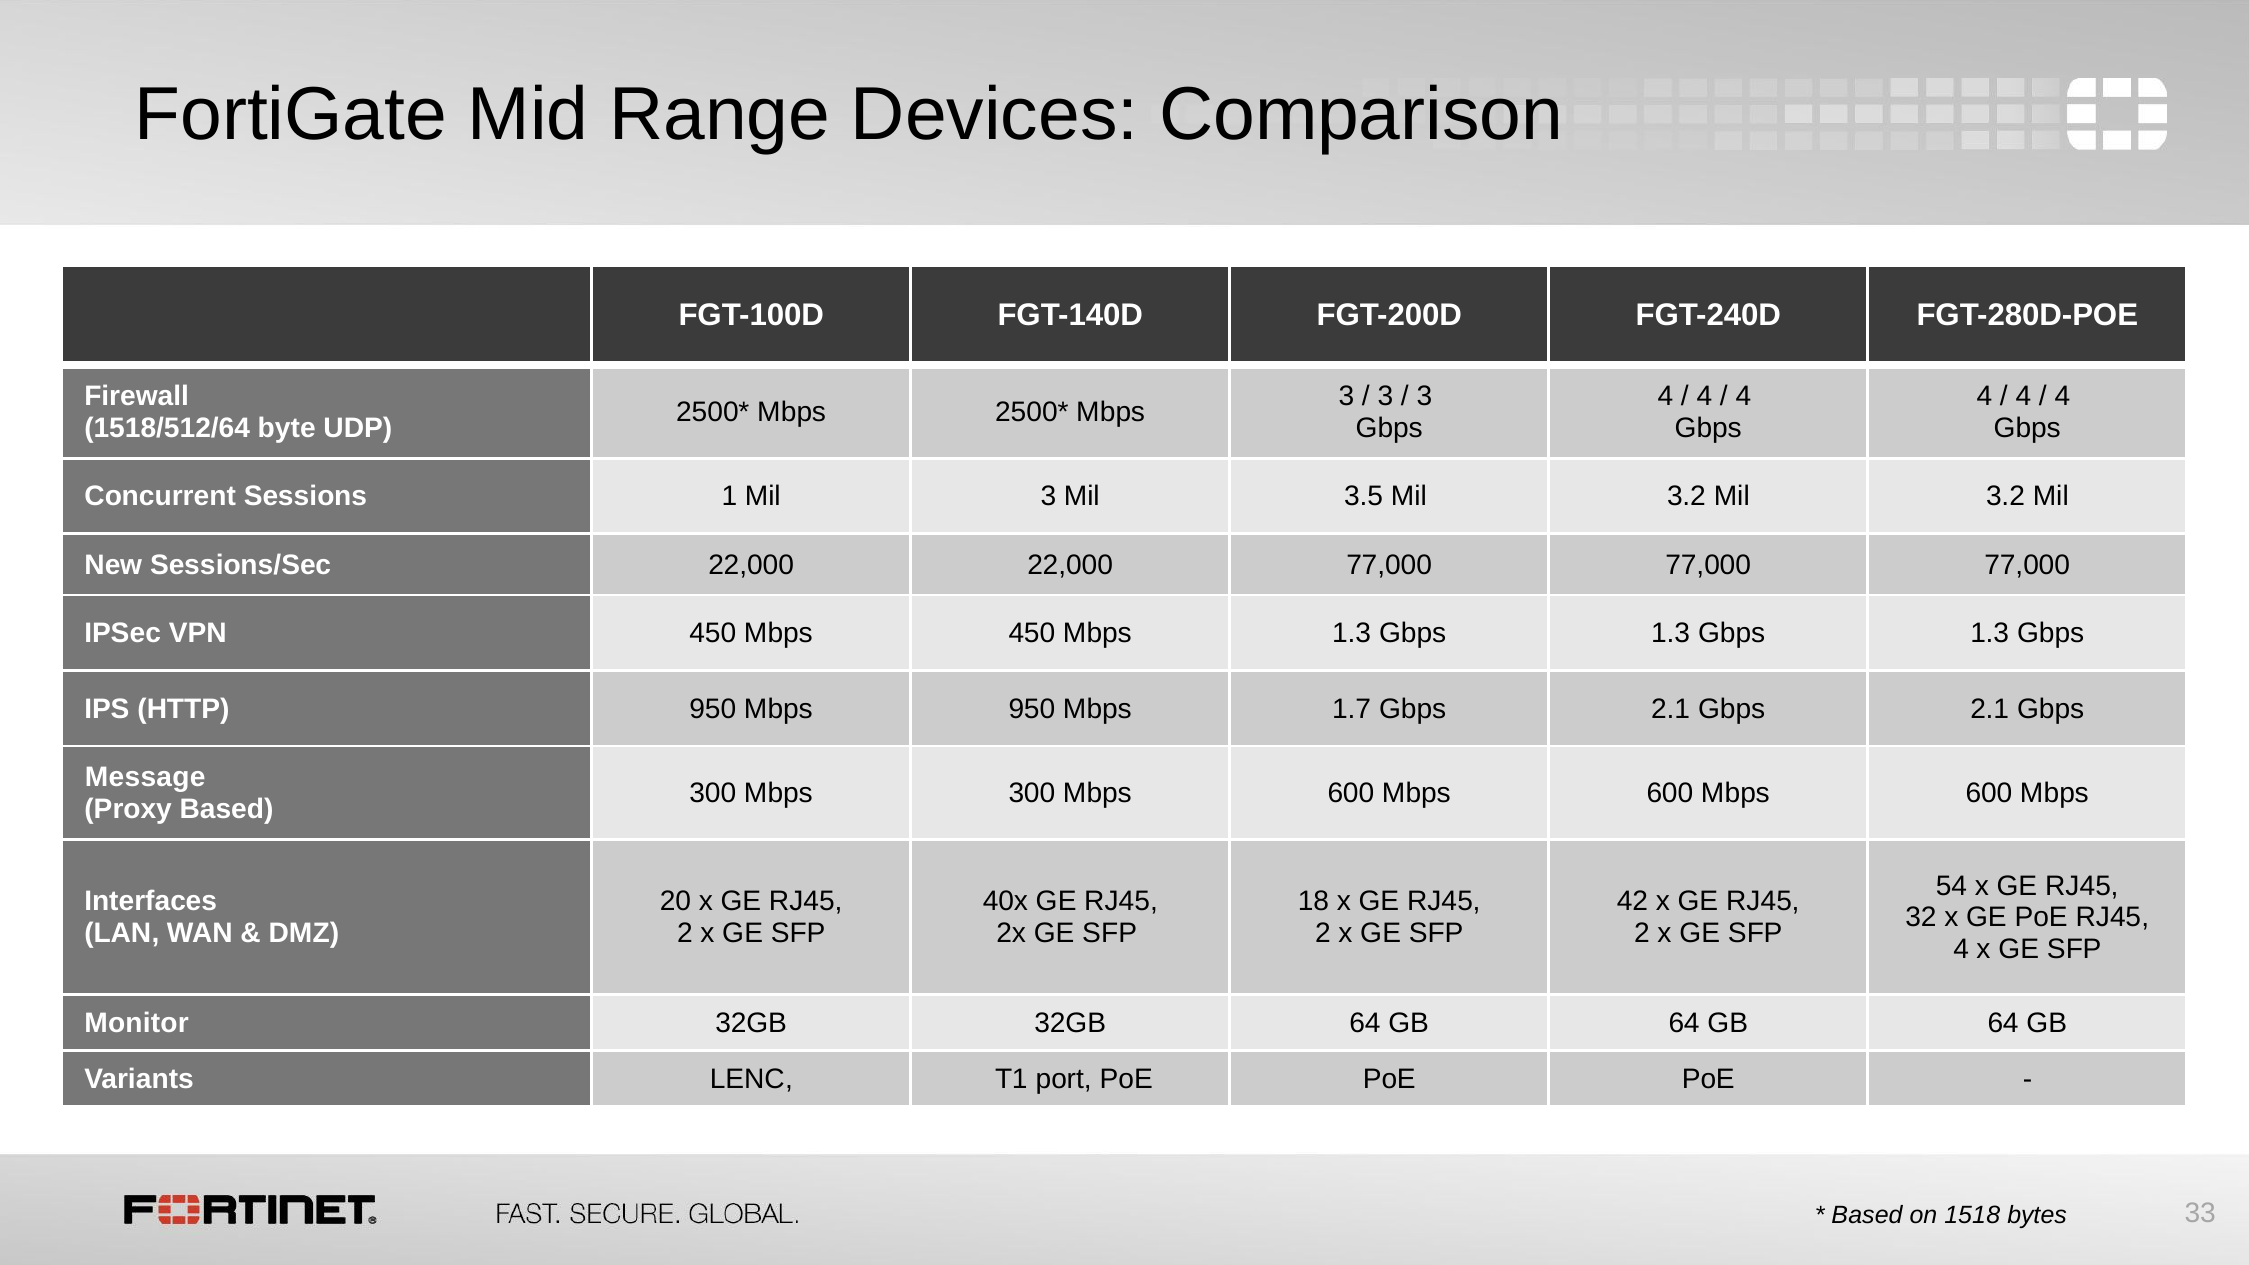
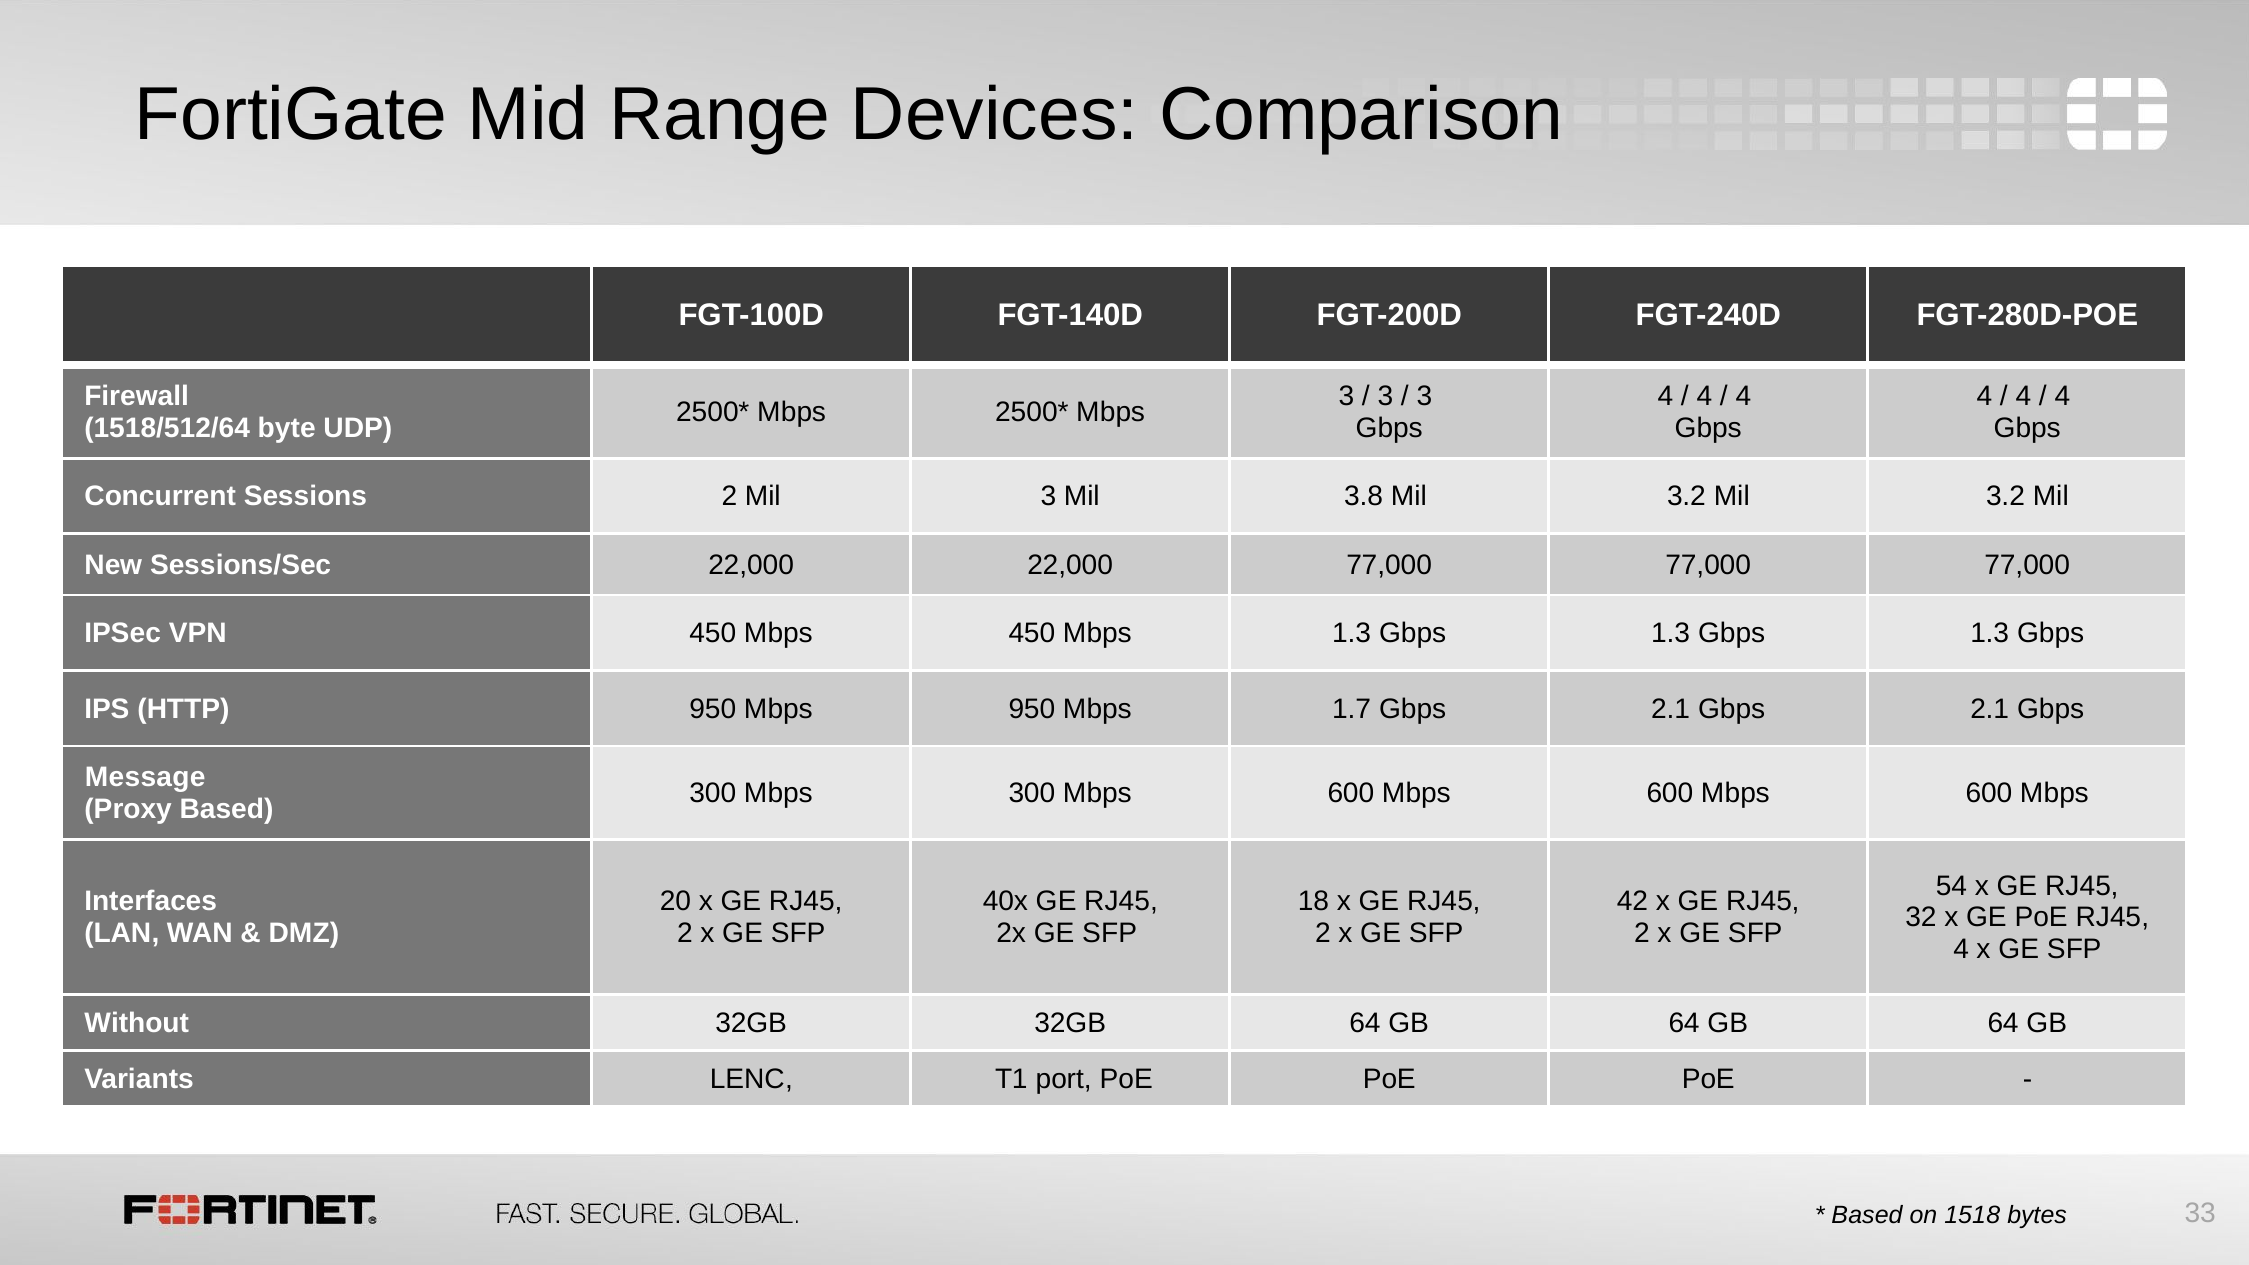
Sessions 1: 1 -> 2 (729, 496)
3.5: 3.5 -> 3.8 (1364, 496)
Monitor: Monitor -> Without (137, 1023)
